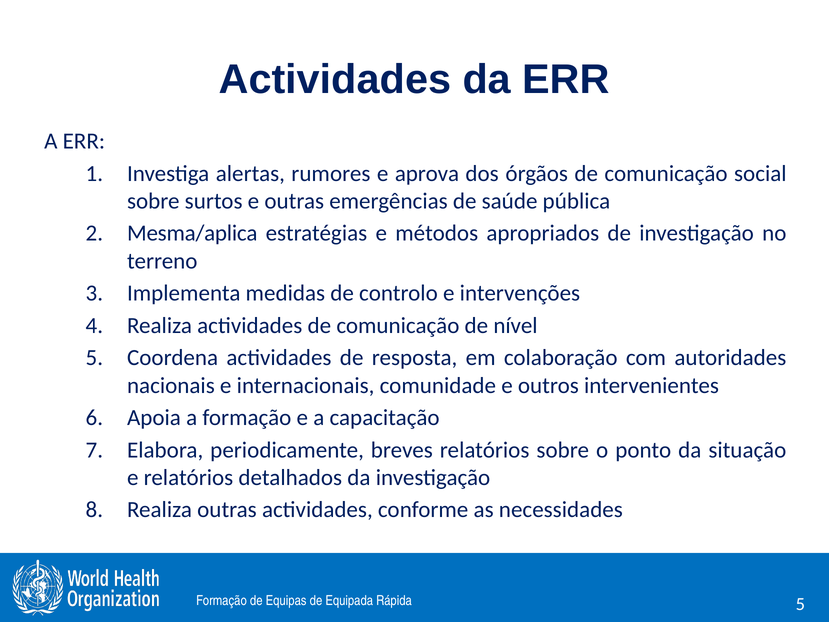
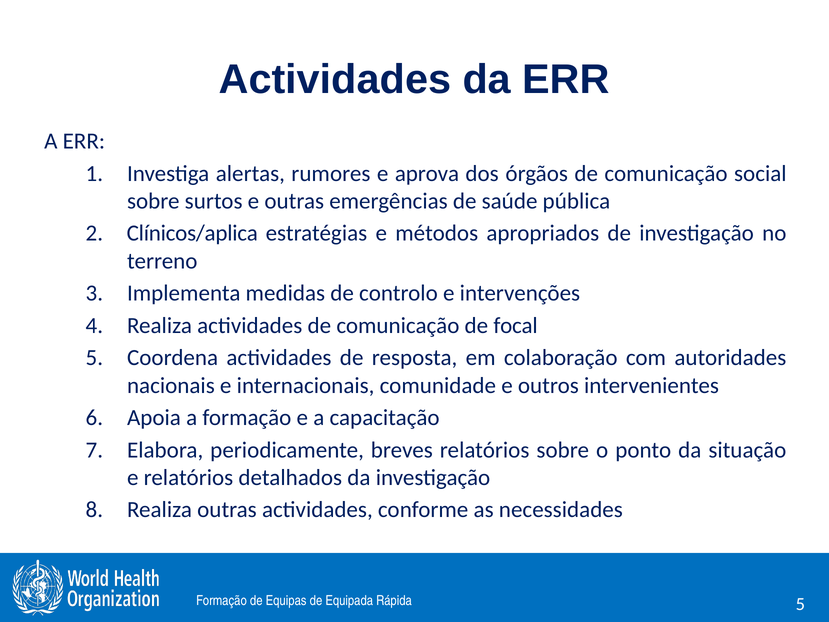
Mesma/aplica: Mesma/aplica -> Clínicos/aplica (192, 233)
nível: nível -> focal (516, 325)
